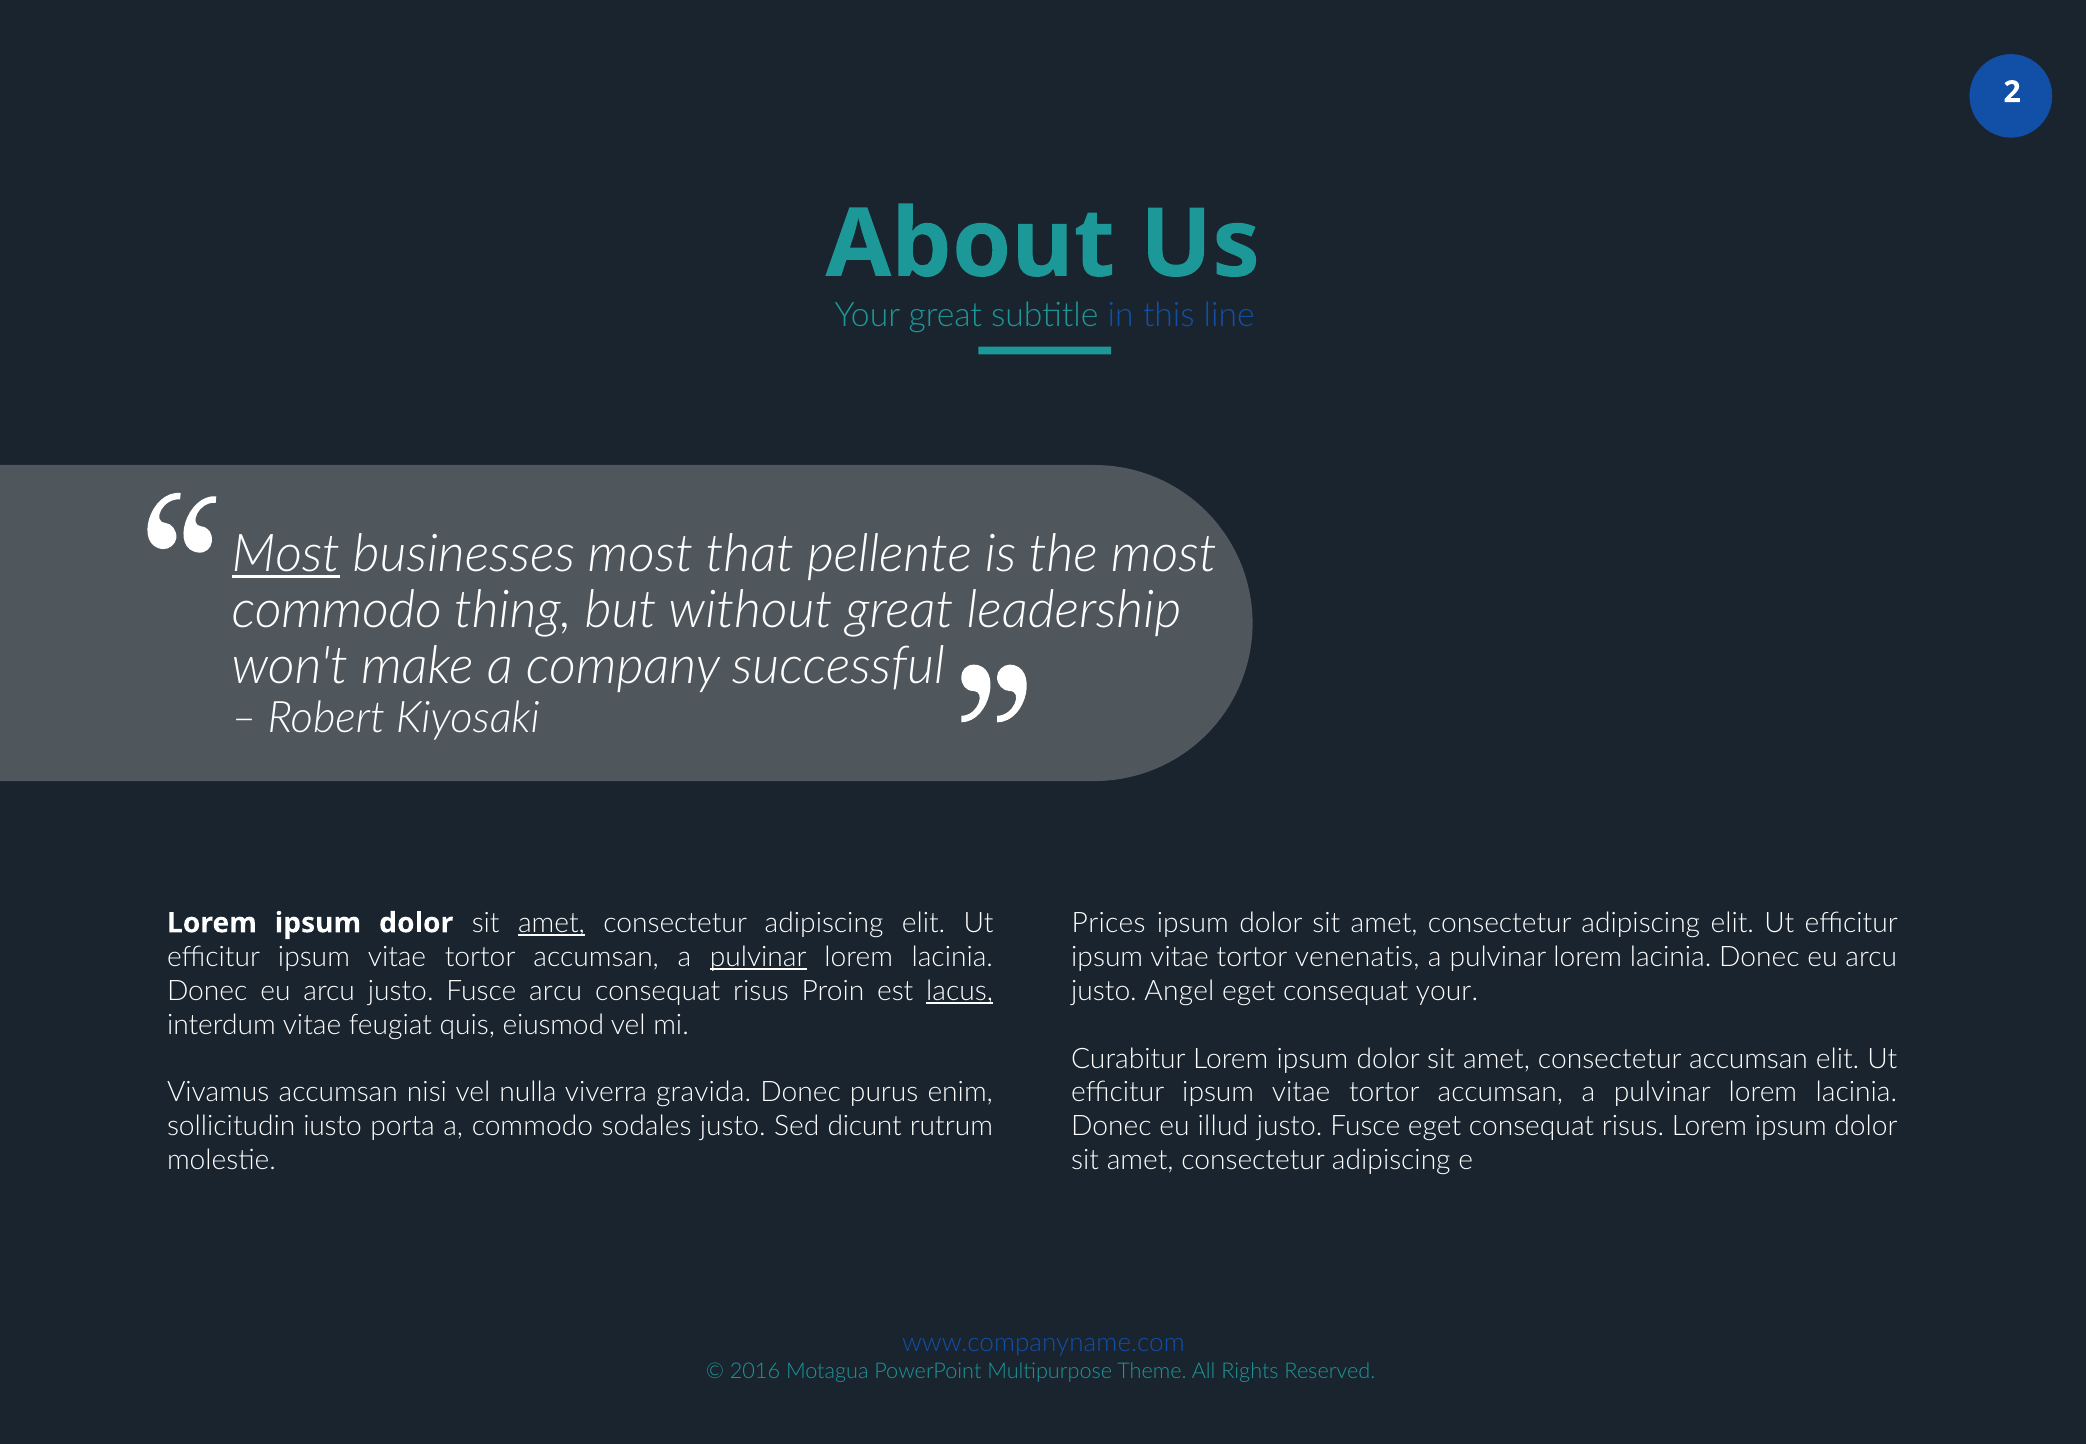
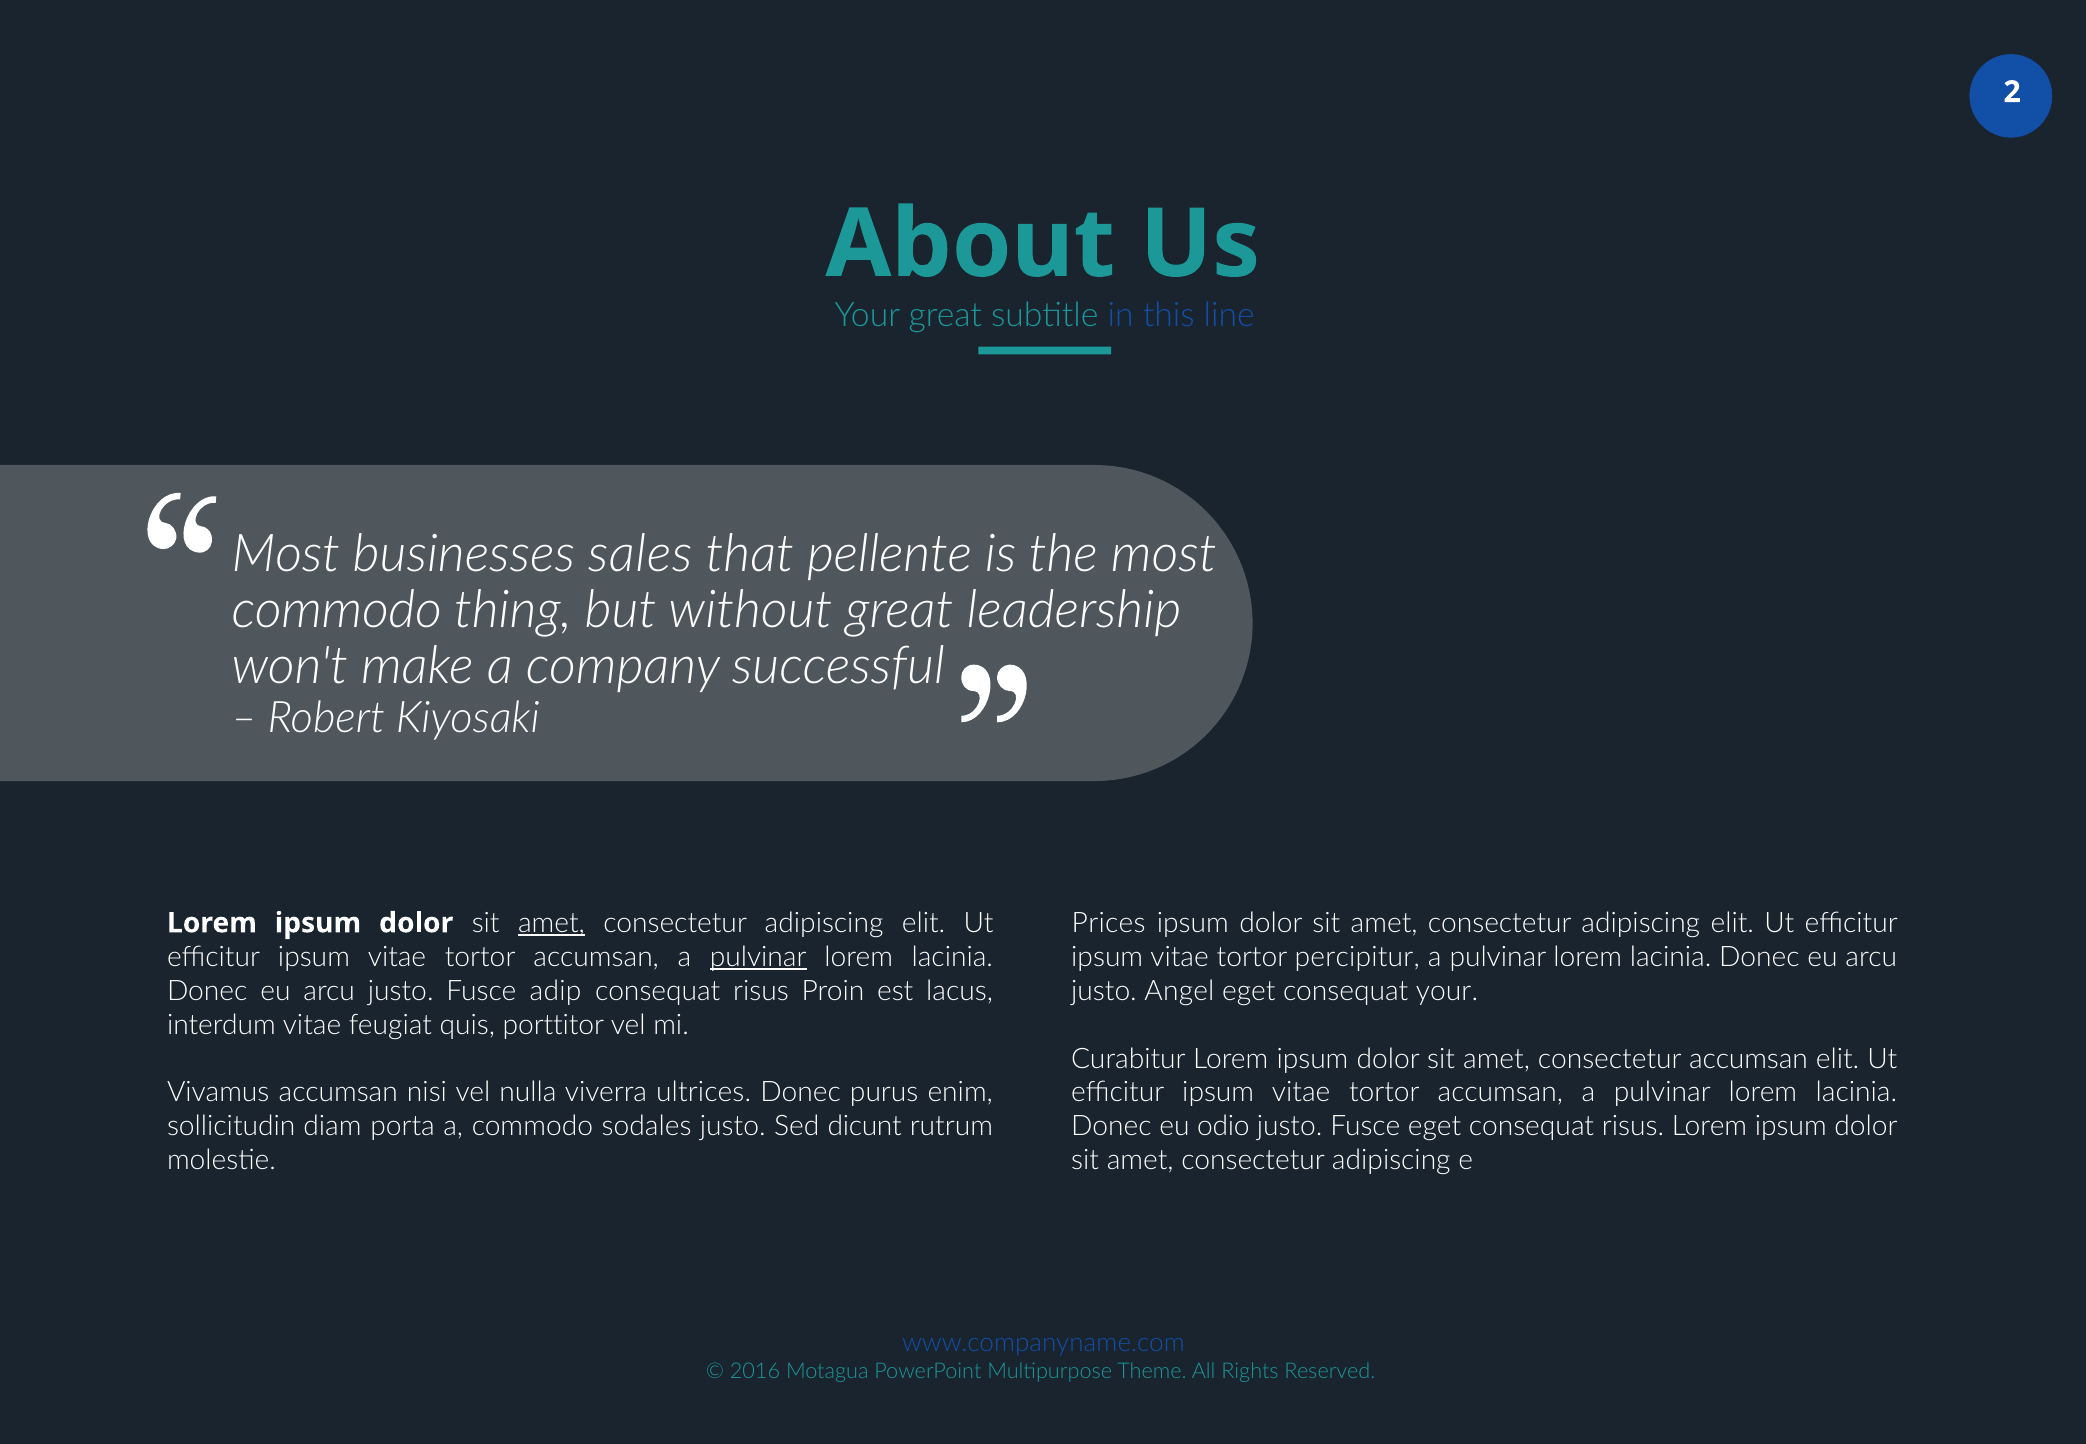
Most underline: present -> none (286, 554)
businesses most: most -> sales (640, 554)
venenatis: venenatis -> percipitur (1357, 957)
Fusce arcu: arcu -> adip (556, 991)
lacus underline: present -> none (960, 991)
eiusmod: eiusmod -> porttitor (553, 1025)
gravida: gravida -> ultrices (704, 1093)
iusto: iusto -> diam (332, 1127)
illud: illud -> odio (1223, 1127)
